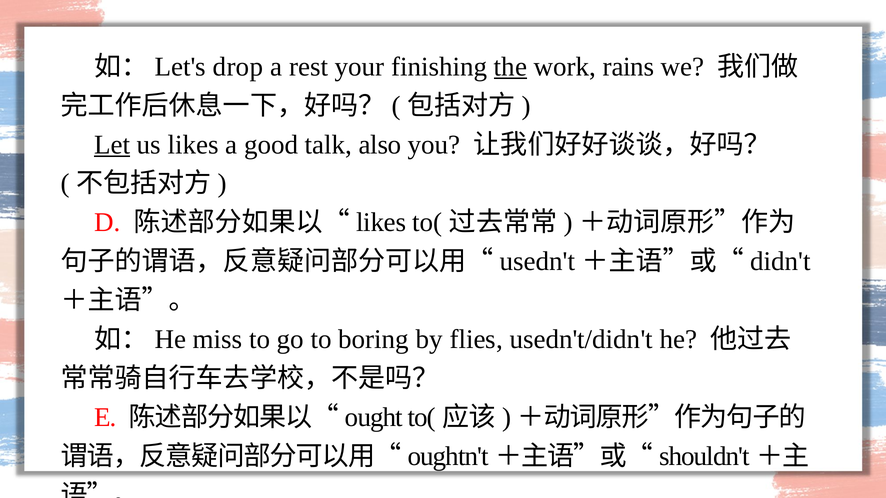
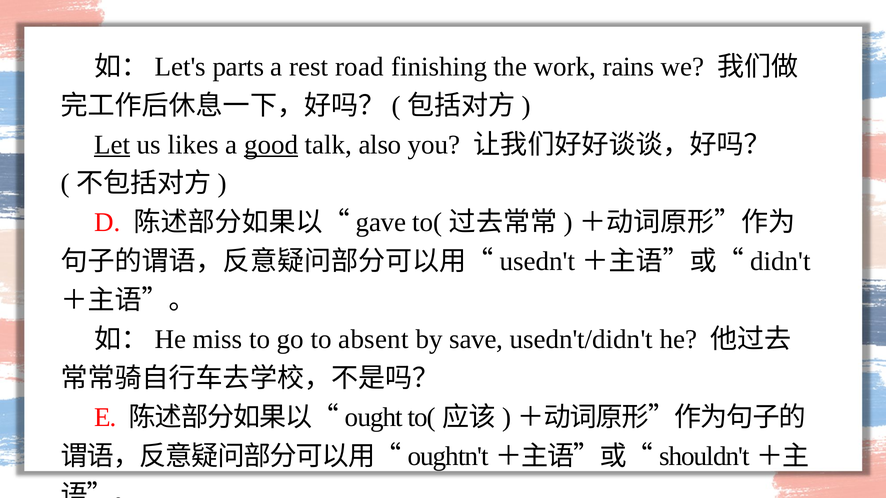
drop: drop -> parts (238, 67)
your: your -> road (360, 67)
the underline: present -> none (510, 67)
good underline: none -> present (271, 145)
likes: likes -> gave (381, 223)
boring: boring -> absent (374, 340)
flies: flies -> save (476, 340)
